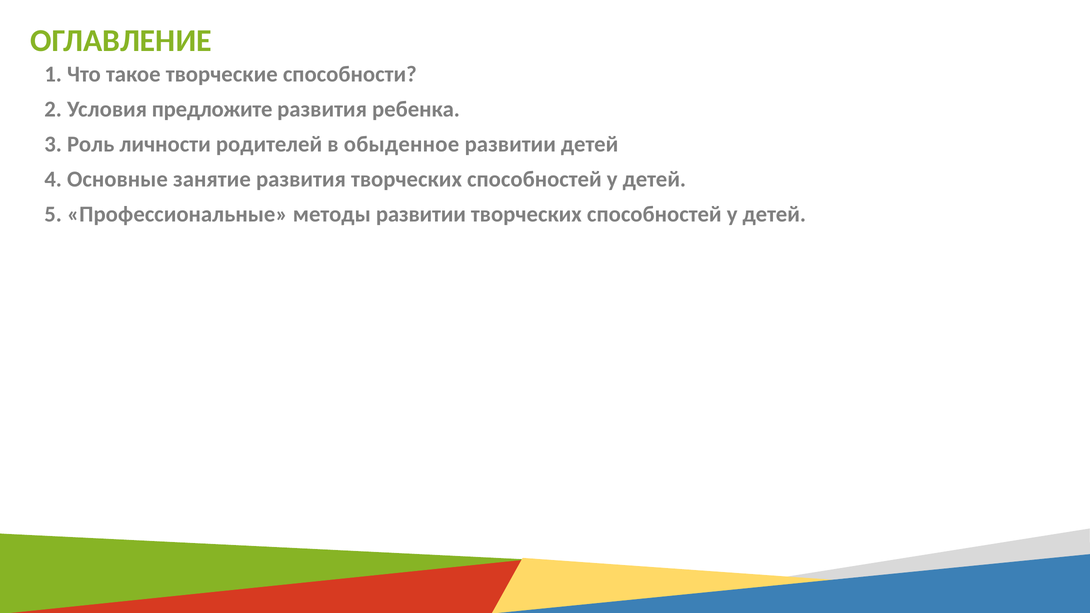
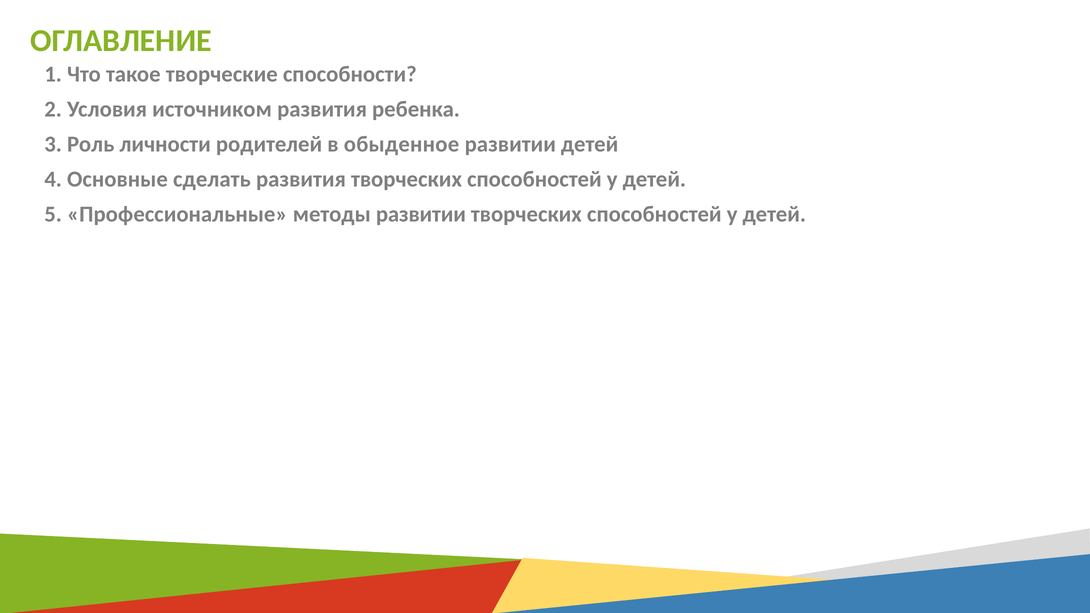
предложите: предложите -> источником (212, 109)
занятие: занятие -> сделать (212, 179)
